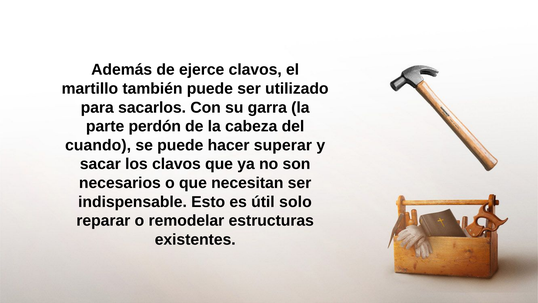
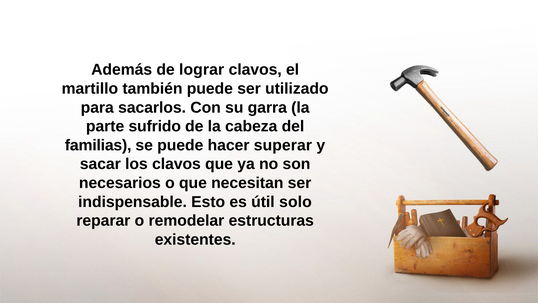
ejerce: ejerce -> lograr (202, 70)
perdón: perdón -> sufrido (155, 126)
cuando: cuando -> familias (98, 145)
